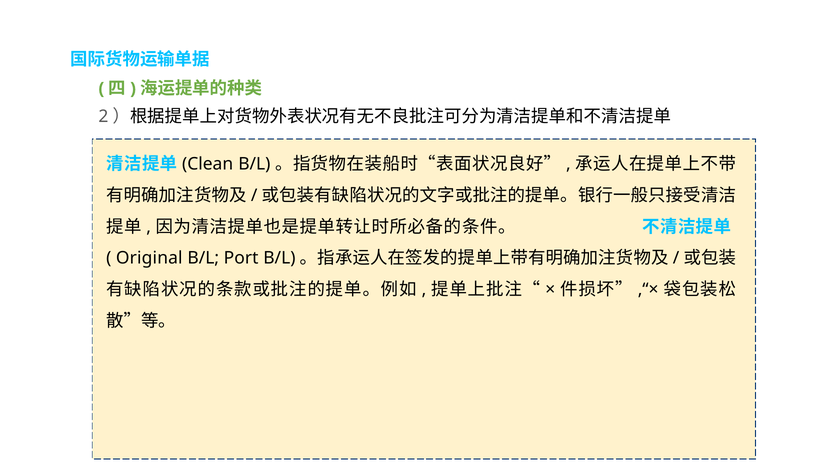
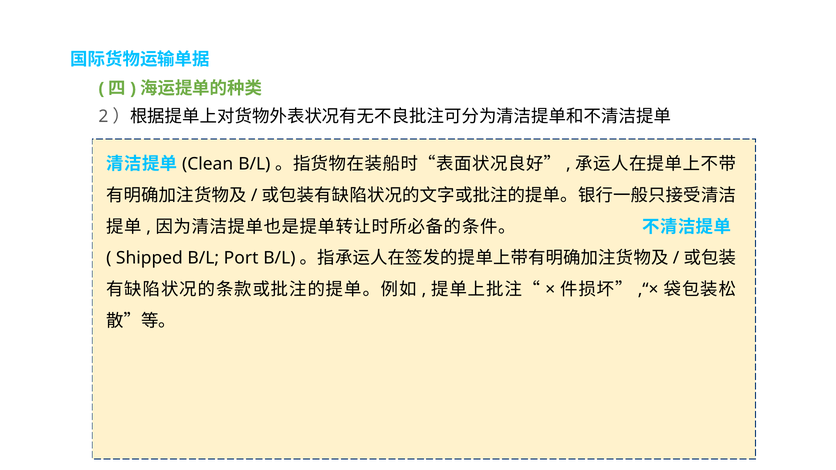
Original: Original -> Shipped (149, 258)
